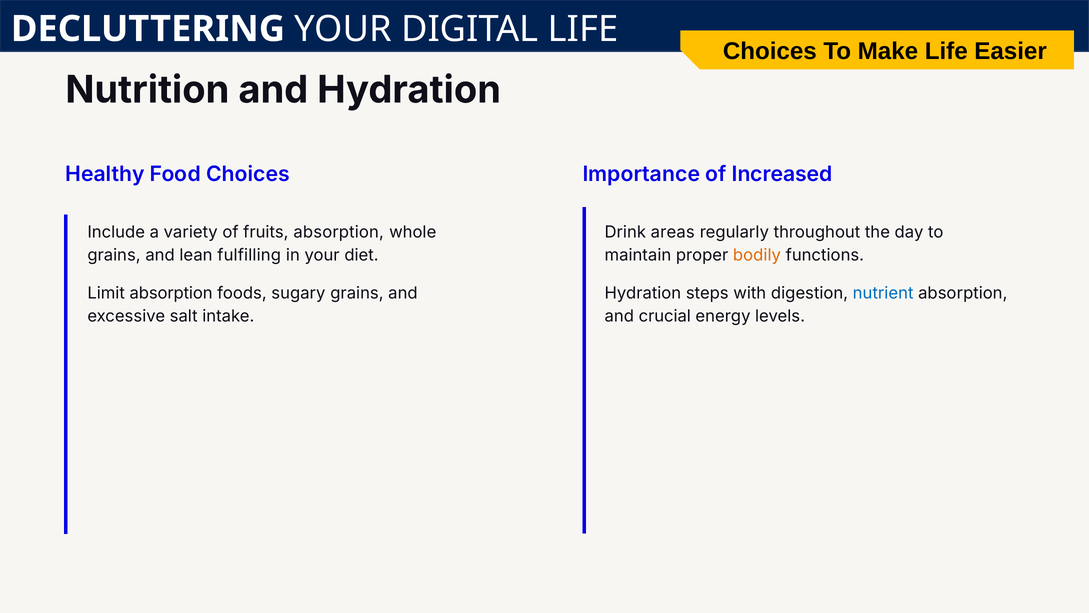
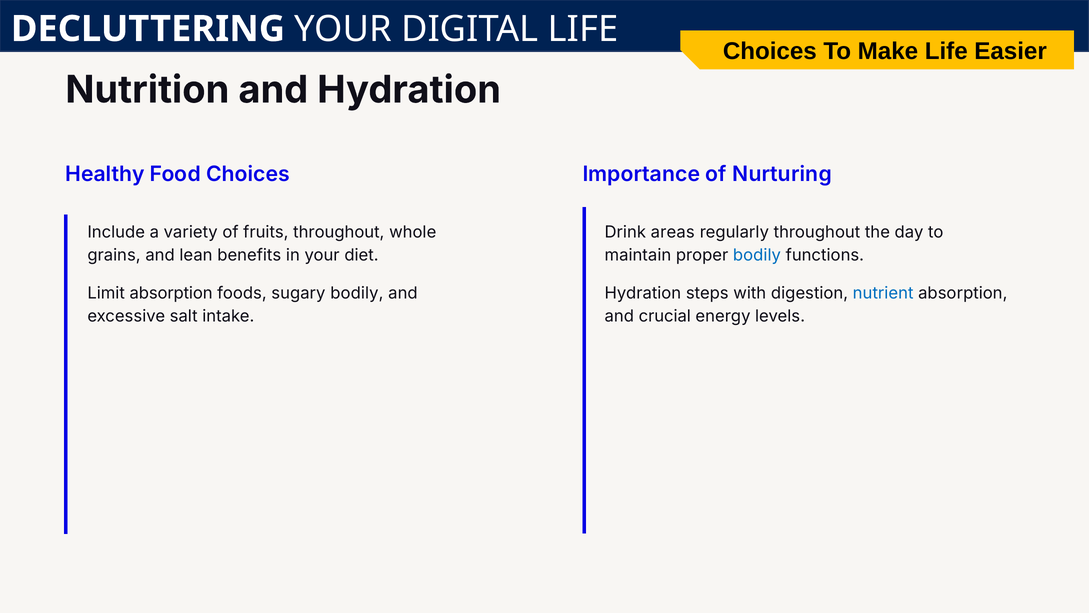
Increased: Increased -> Nurturing (782, 174)
fruits absorption: absorption -> throughout (339, 232)
fulfilling: fulfilling -> benefits (249, 255)
bodily colour: orange -> blue (757, 255)
sugary grains: grains -> bodily (357, 293)
